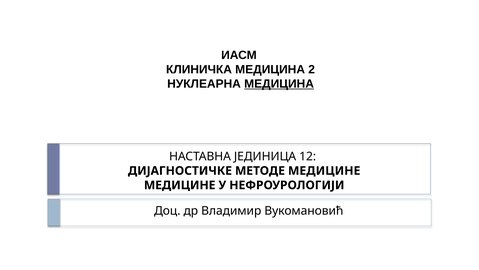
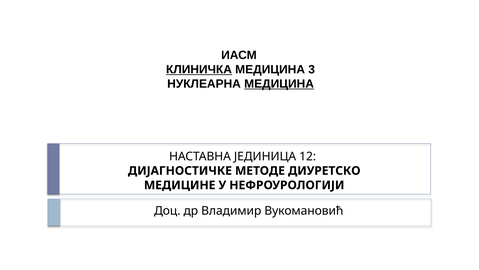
КЛИНИЧКА underline: none -> present (199, 69)
2: 2 -> 3 (312, 69)
МЕТОДЕ МЕДИЦИНЕ: МЕДИЦИНЕ -> ДИУРЕТСКО (324, 170)
